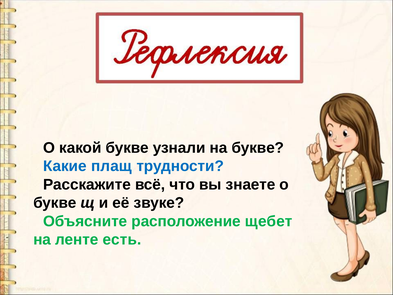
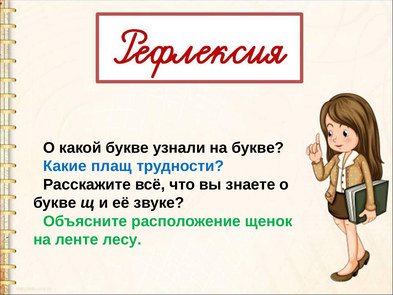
щебет: щебет -> щенок (269, 221)
есть: есть -> лесу (122, 239)
